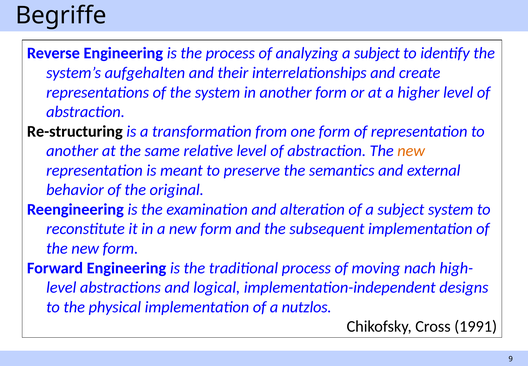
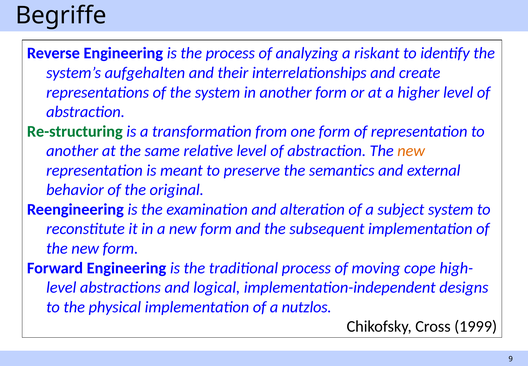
analyzing a subject: subject -> riskant (377, 53)
Re-structuring colour: black -> green (75, 131)
nach: nach -> cope (420, 268)
1991: 1991 -> 1999 (476, 326)
